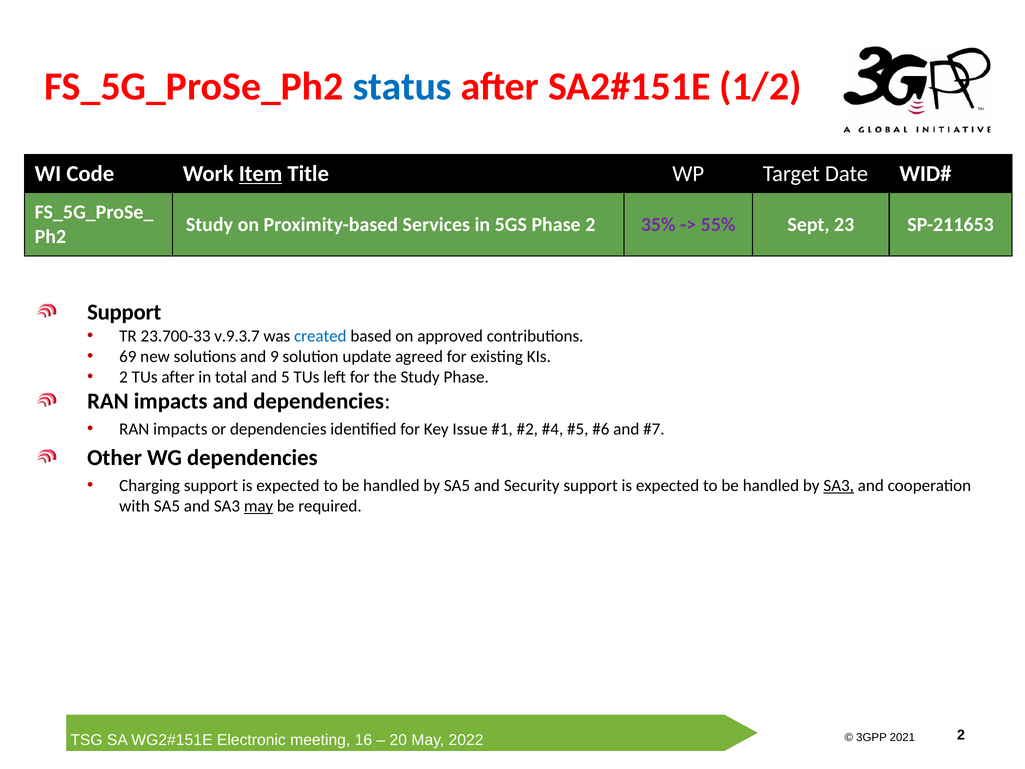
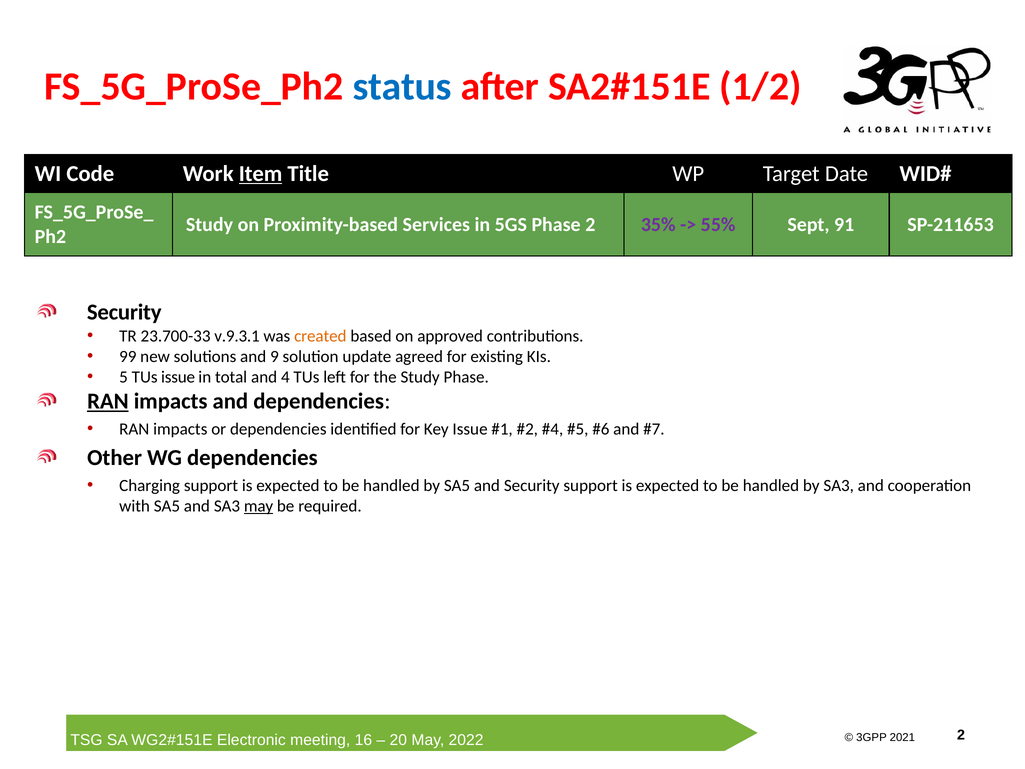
23: 23 -> 91 (844, 224)
Support: Support -> Security (124, 312)
v.9.3.7: v.9.3.7 -> v.9.3.1 (237, 336)
created colour: blue -> orange (320, 336)
69: 69 -> 99 (128, 356)
2: 2 -> 5 (124, 377)
TUs after: after -> issue (178, 377)
5: 5 -> 4 (285, 377)
RAN underline: none -> present (108, 401)
SA3 underline: present -> none (839, 485)
